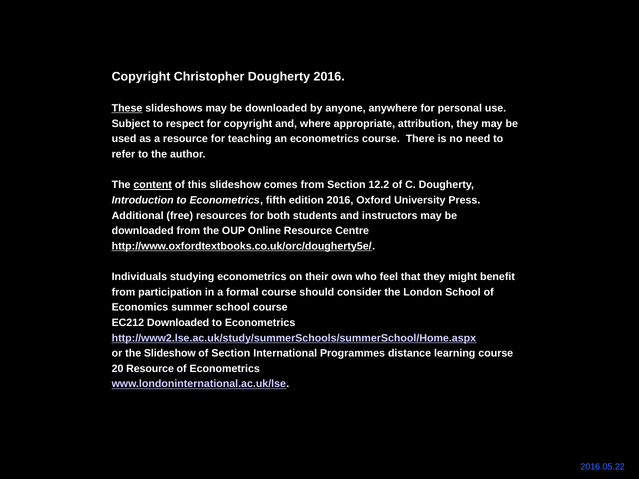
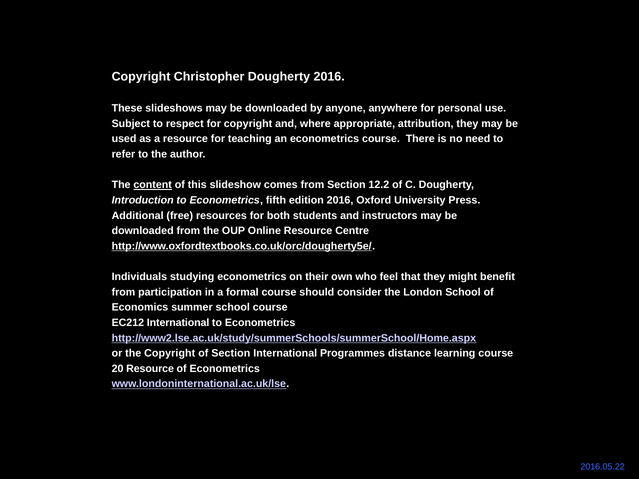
These underline: present -> none (127, 108)
EC212 Downloaded: Downloaded -> International (178, 323)
the Slideshow: Slideshow -> Copyright (170, 354)
